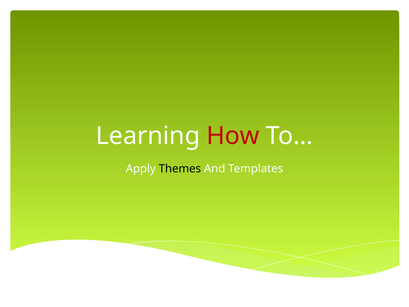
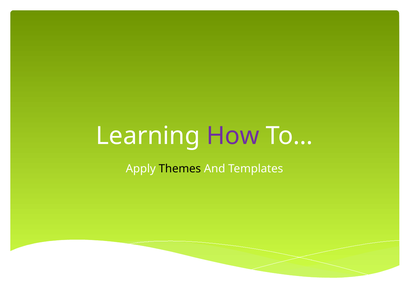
How colour: red -> purple (233, 136)
